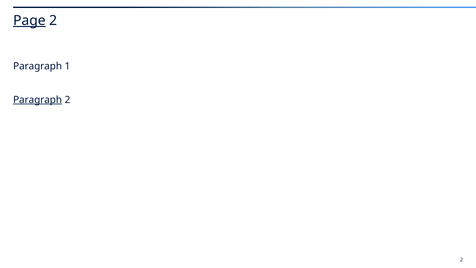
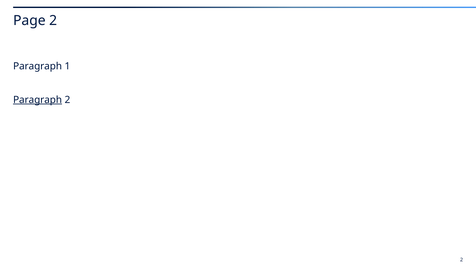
Page underline: present -> none (29, 20)
